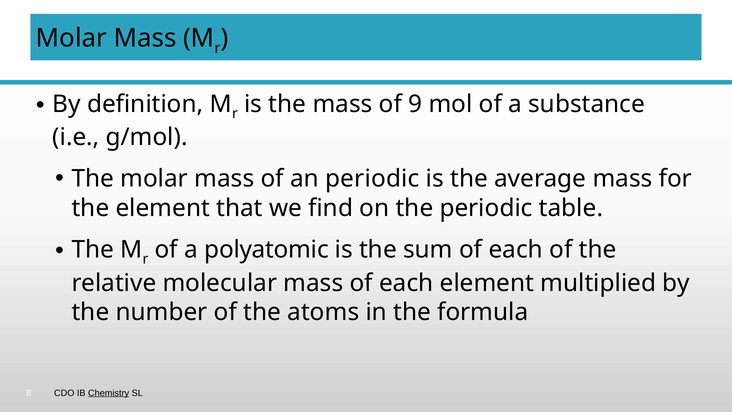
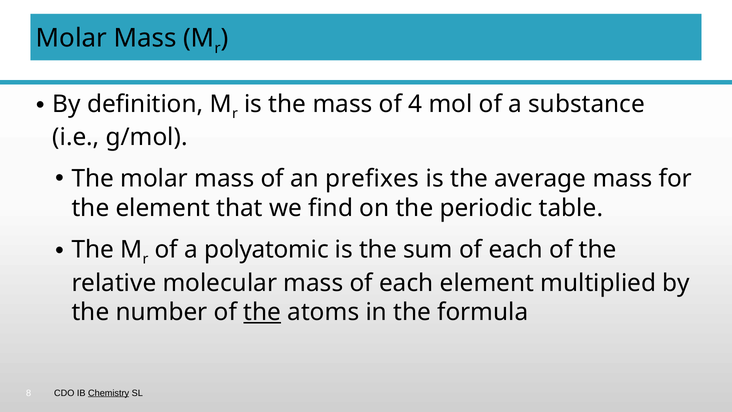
9: 9 -> 4 (415, 104)
an periodic: periodic -> prefixes (372, 179)
the underline: none -> present (262, 312)
